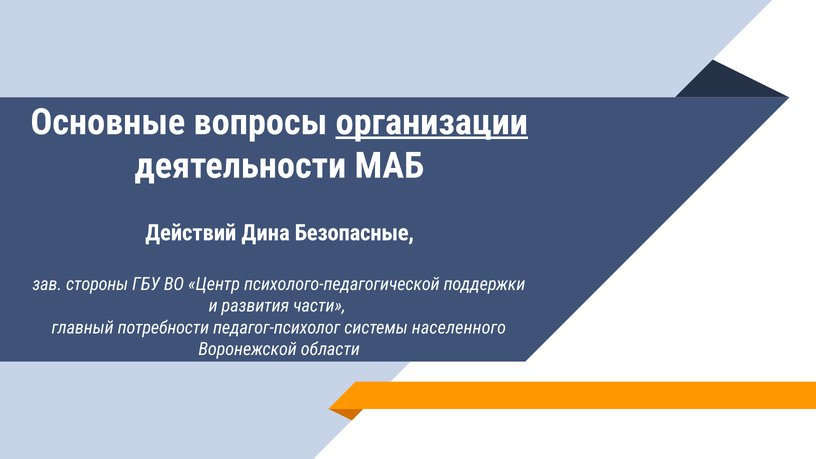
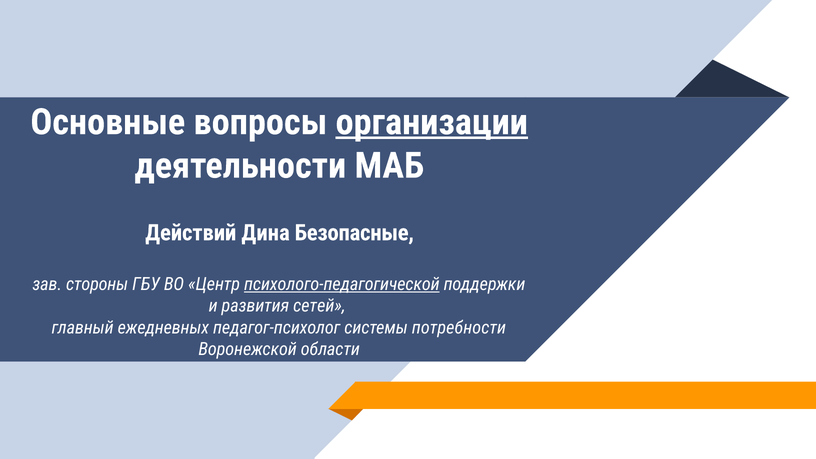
психолого-педагогической underline: none -> present (342, 284)
части: части -> сетей (319, 306)
потребности: потребности -> ежедневных (163, 328)
населенного: населенного -> потребности (459, 328)
